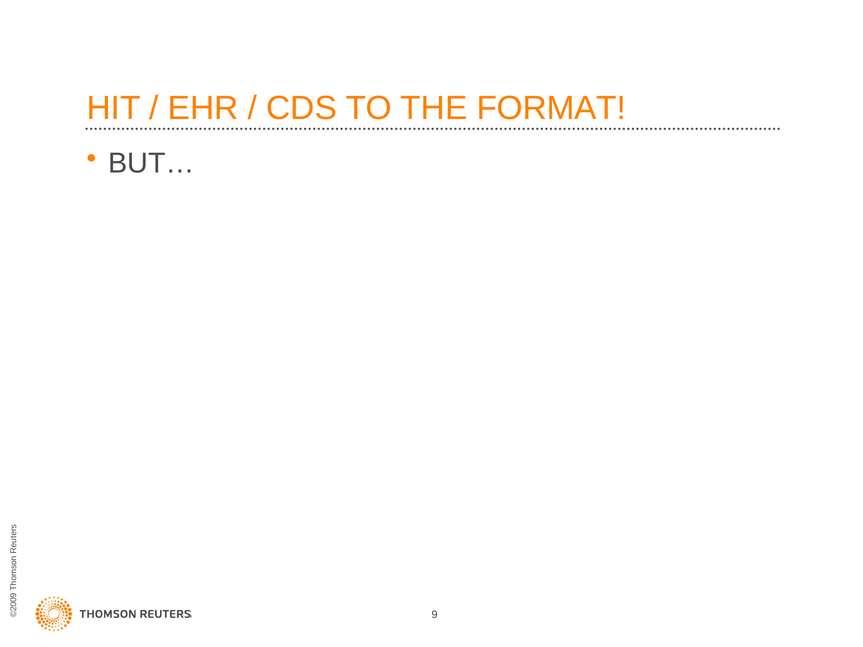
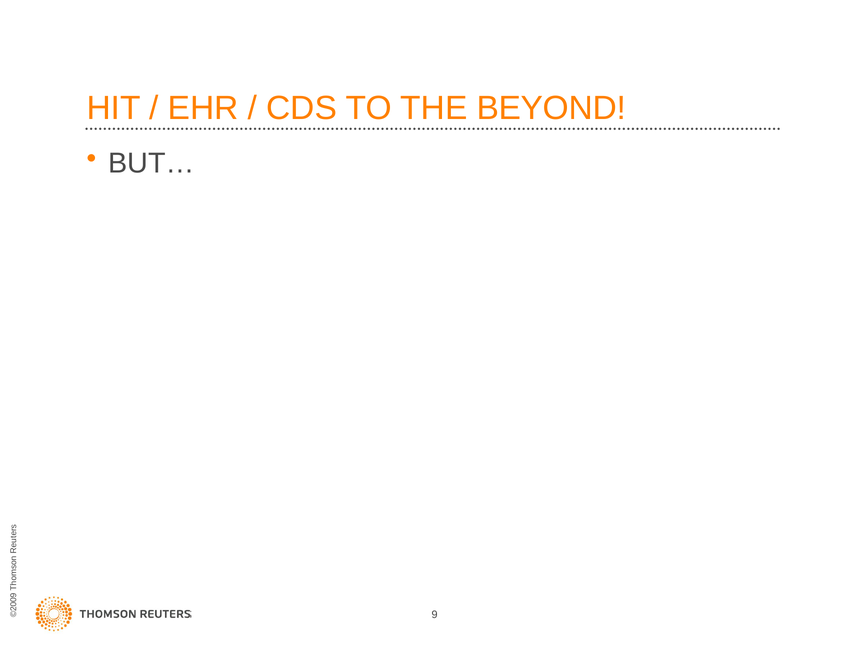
FORMAT: FORMAT -> BEYOND (551, 108)
